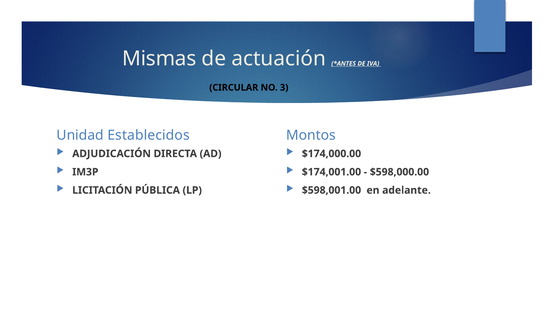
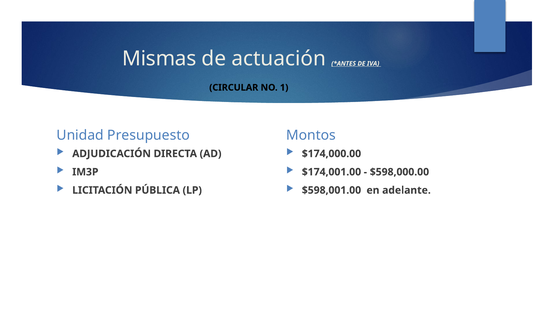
3: 3 -> 1 (284, 87)
Establecidos: Establecidos -> Presupuesto (149, 135)
